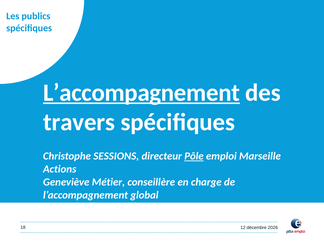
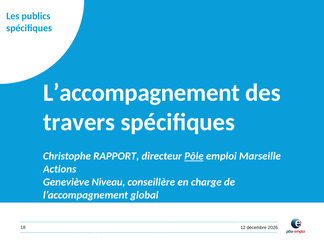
L’accompagnement underline: present -> none (141, 93)
SESSIONS: SESSIONS -> RAPPORT (116, 156)
Métier: Métier -> Niveau (108, 182)
